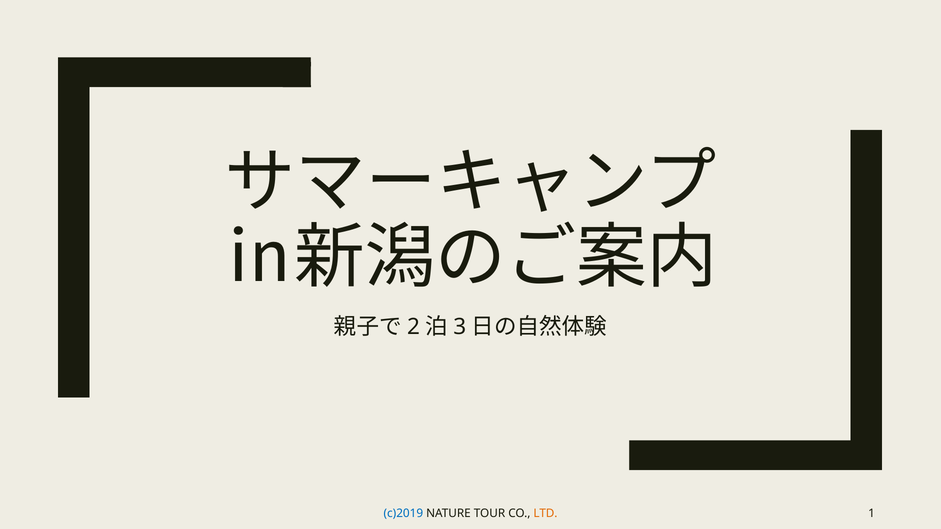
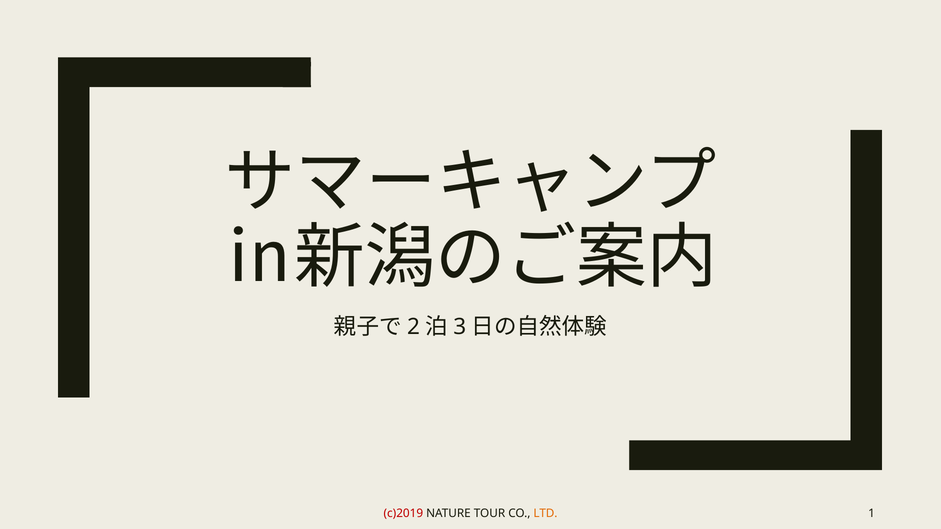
c)2019 colour: blue -> red (403, 514)
